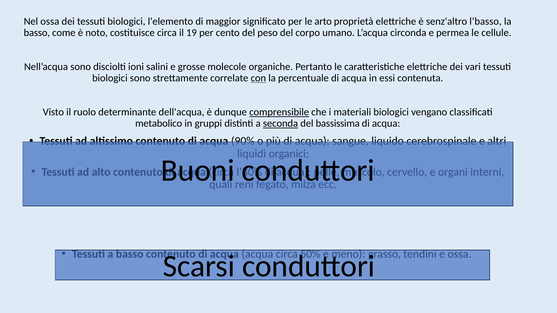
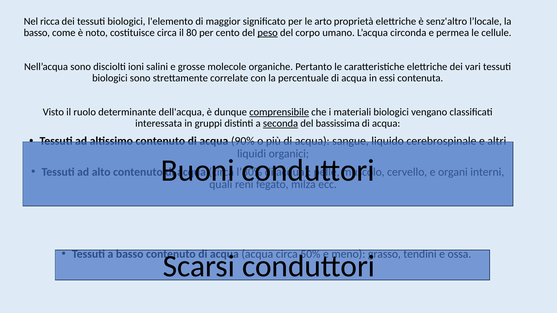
Nel ossa: ossa -> ricca (50, 21)
l’basso: l’basso -> l’locale (486, 21)
19: 19 -> 80 (192, 33)
peso underline: none -> present (268, 33)
con underline: present -> none (258, 78)
metabolico: metabolico -> interessata (159, 124)
